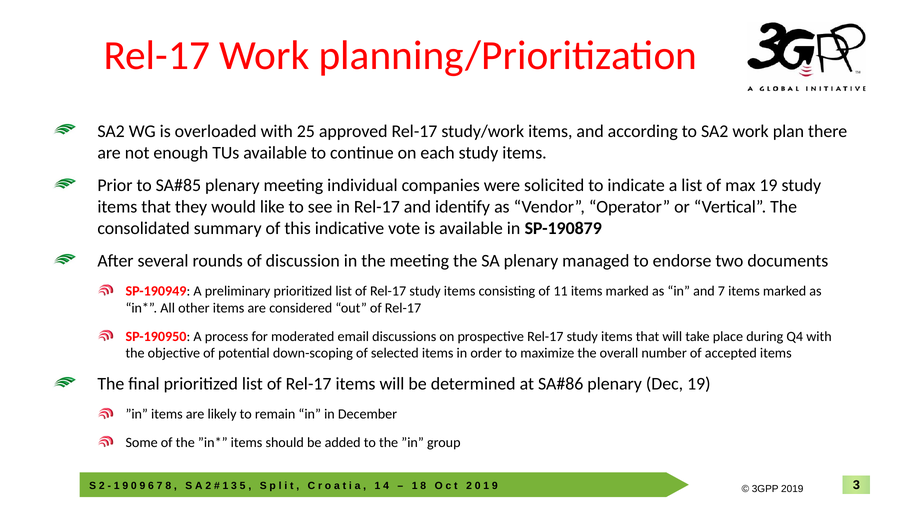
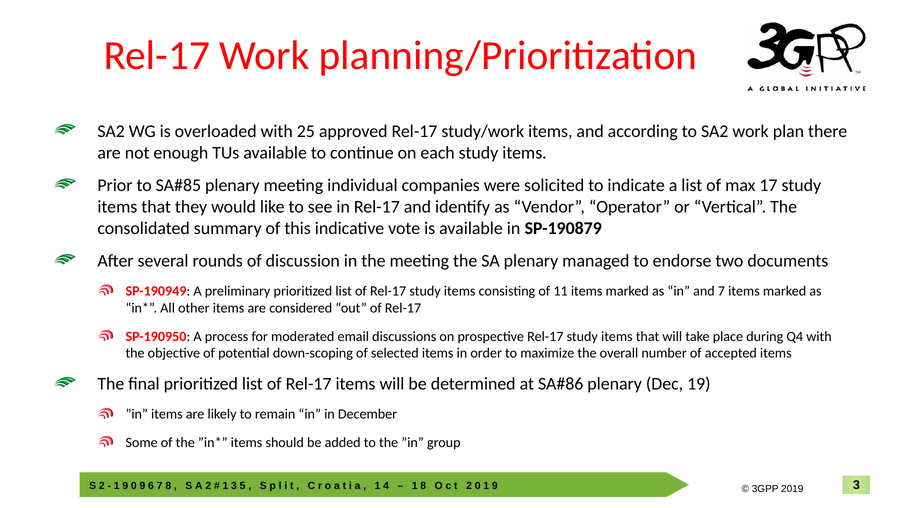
max 19: 19 -> 17 (768, 185)
